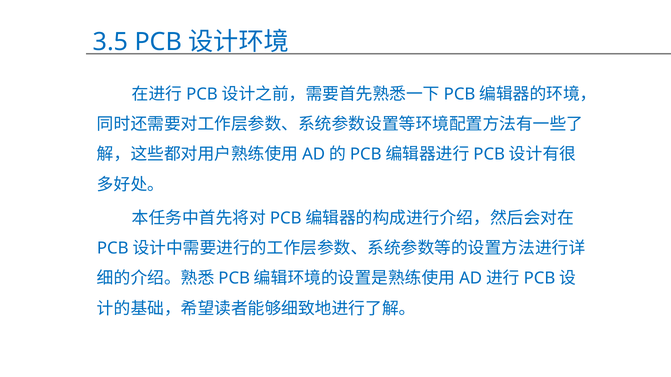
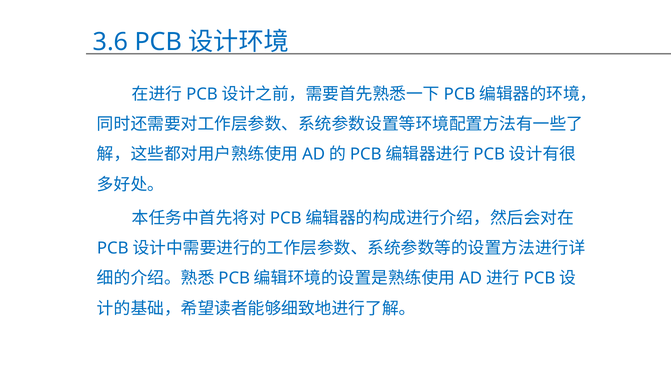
3.5: 3.5 -> 3.6 (111, 42)
